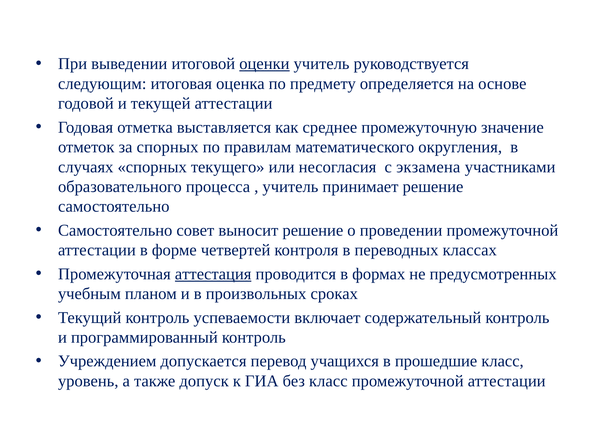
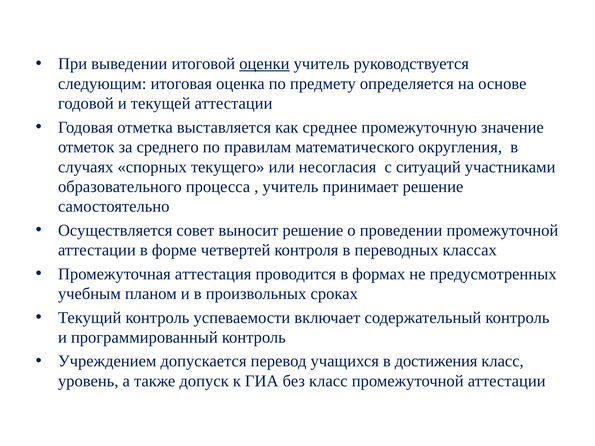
за спорных: спорных -> среднего (168, 147)
экзамена: экзамена -> ситуаций (428, 167)
Самостоятельно: Самостоятельно -> Осуществляется (115, 230)
аттестация underline: present -> none (213, 274)
прошедшие: прошедшие -> достижения (436, 361)
